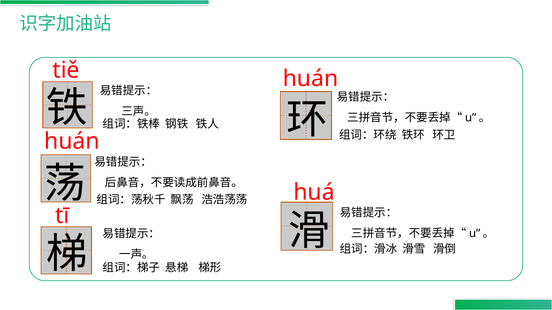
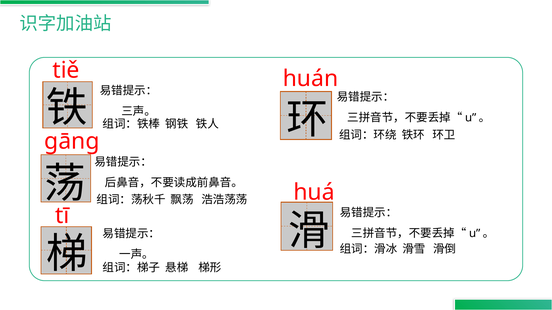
huán: huán -> gāng (72, 141)
